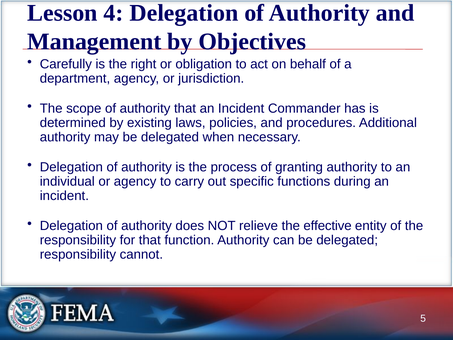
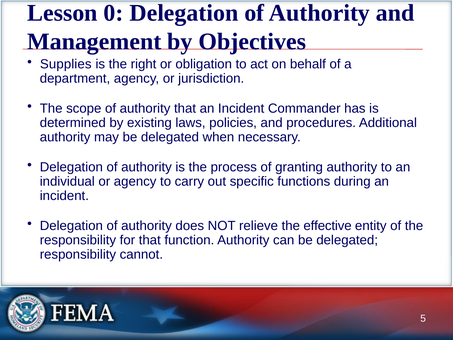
4: 4 -> 0 (114, 13)
Carefully: Carefully -> Supplies (66, 64)
